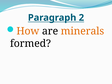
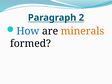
How colour: orange -> blue (28, 31)
